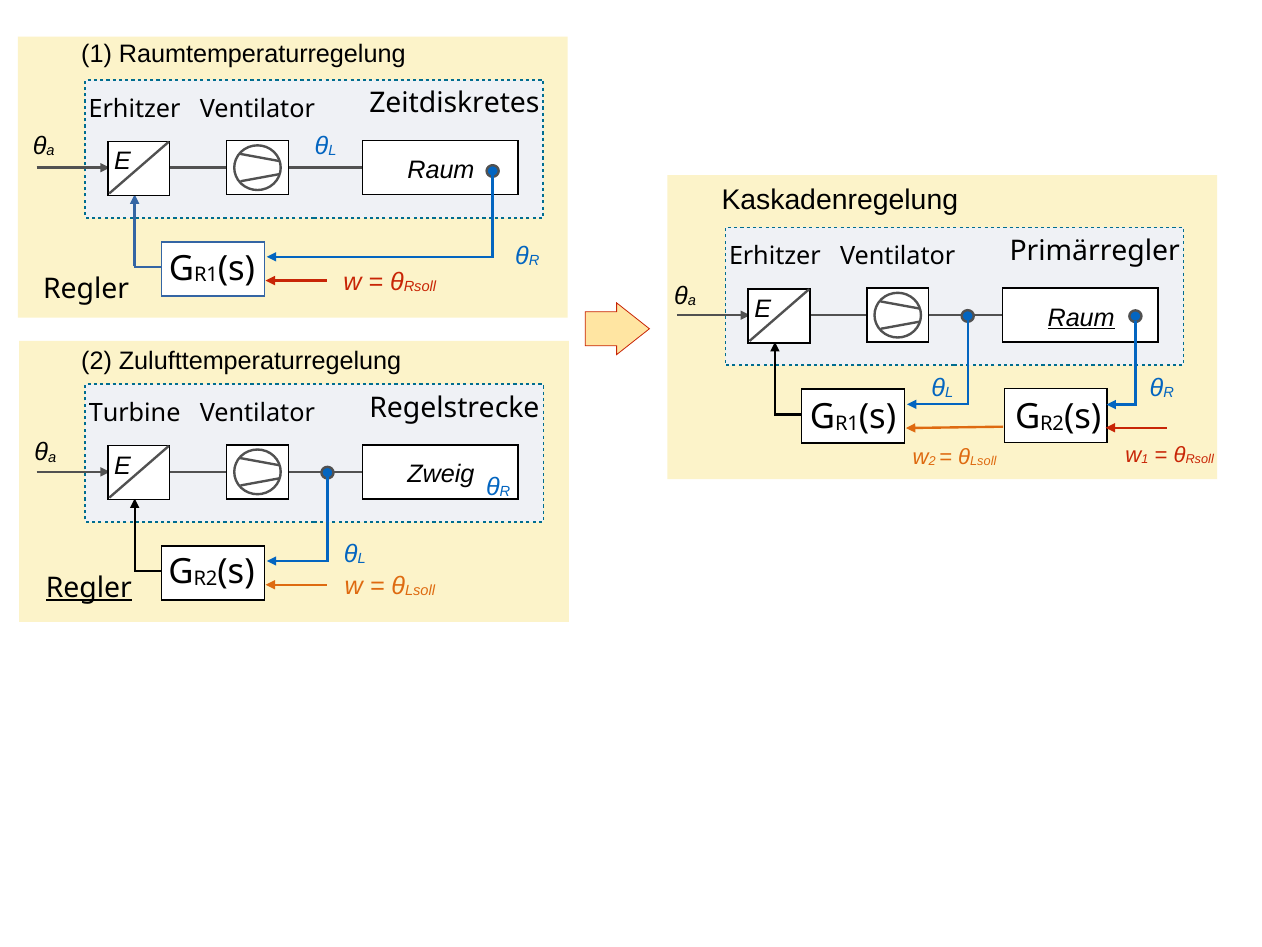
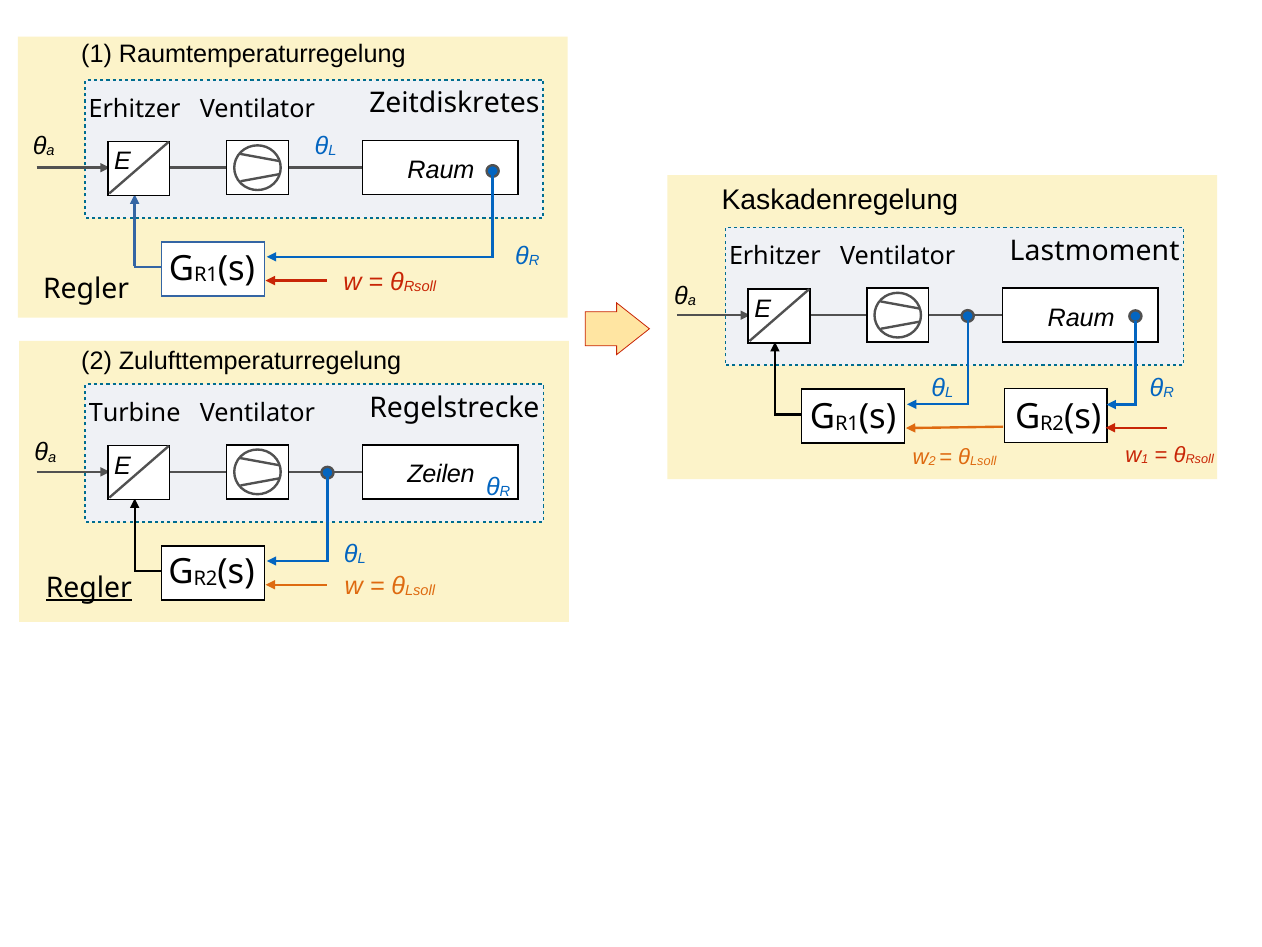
Primärregler: Primärregler -> Lastmoment (1095, 251)
Raum underline: present -> none (1081, 318)
Zweig: Zweig -> Zeilen (441, 474)
